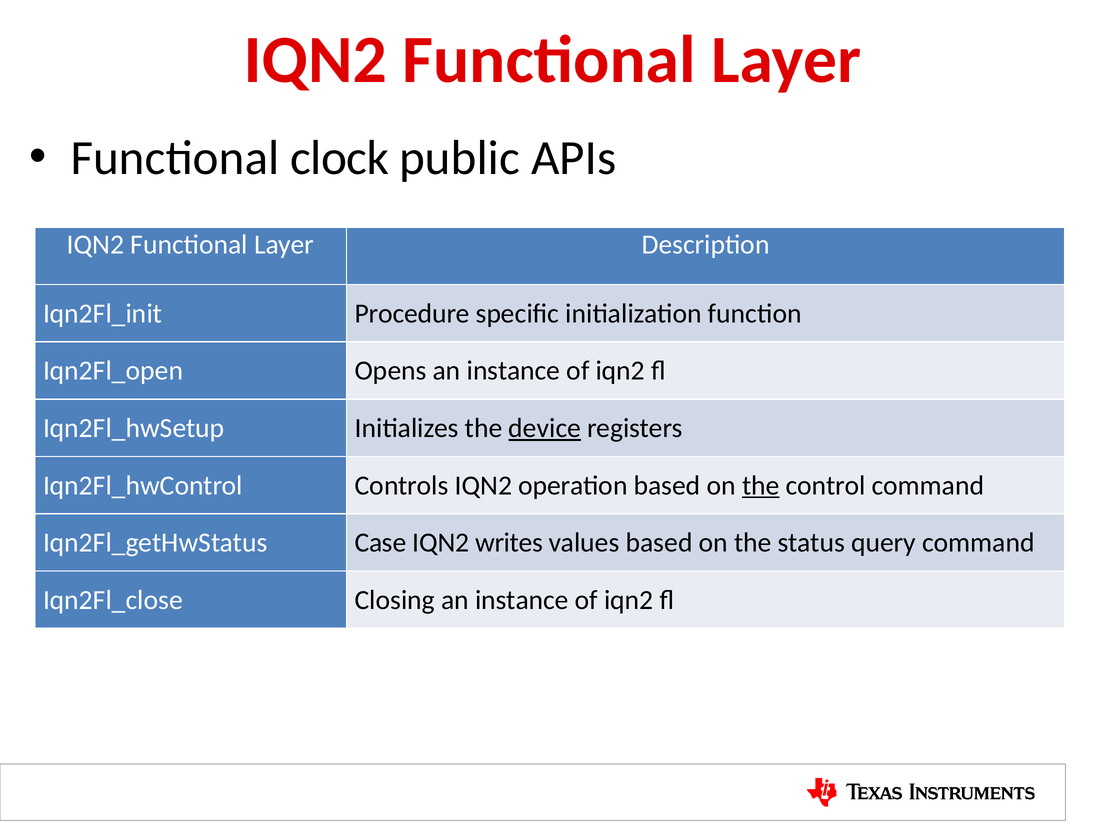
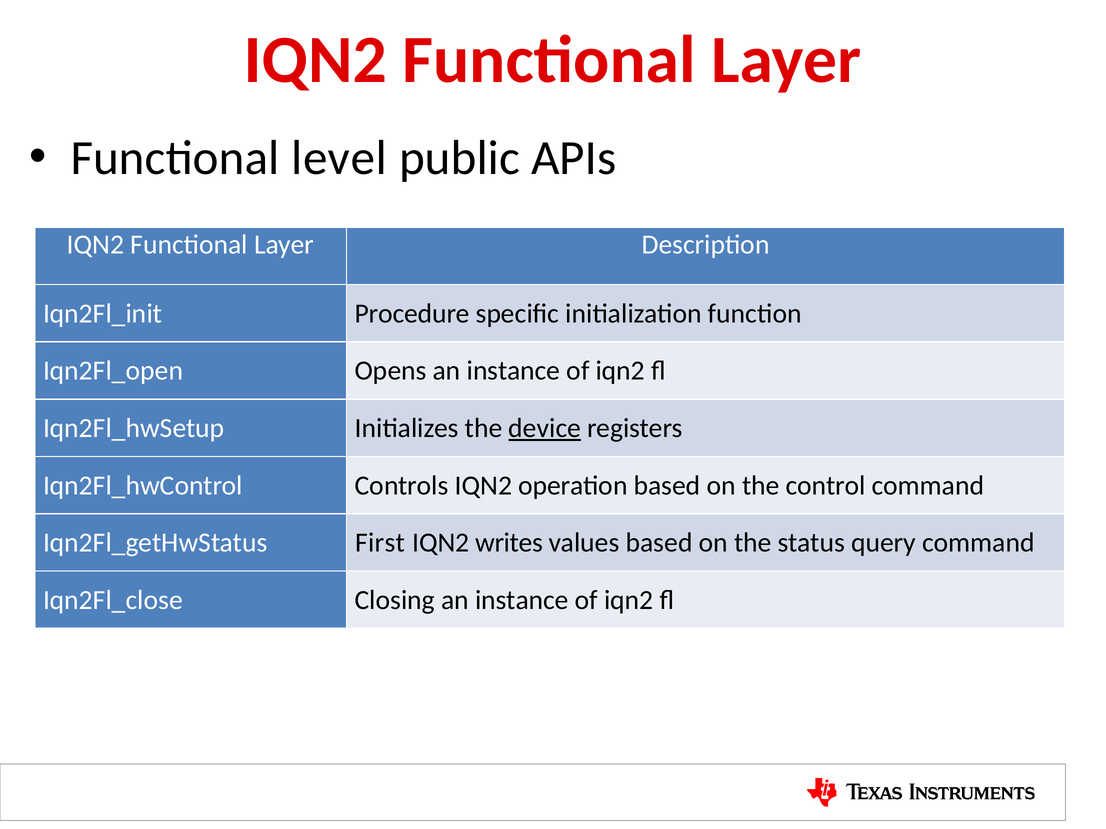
clock: clock -> level (339, 158)
the underline: present -> none (761, 486)
Case: Case -> First (380, 543)
